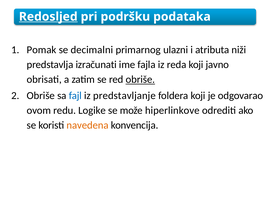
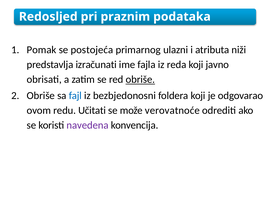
Redosljed underline: present -> none (48, 17)
podršku: podršku -> praznim (125, 17)
decimalni: decimalni -> postojeća (92, 50)
predstavljanje: predstavljanje -> bezbjedonosni (125, 95)
Logike: Logike -> Učitati (92, 110)
hiperlinkove: hiperlinkove -> verovatnoće (172, 110)
navedena colour: orange -> purple (88, 125)
